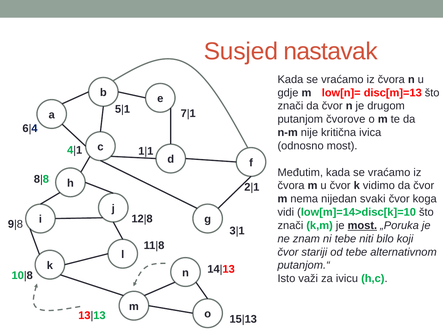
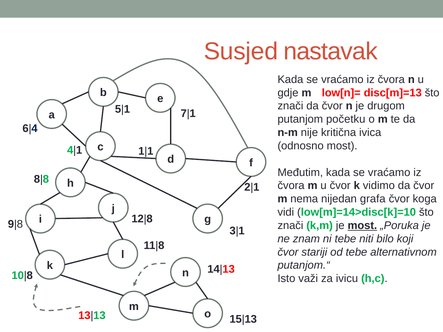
čvorove: čvorove -> početku (346, 119)
svaki: svaki -> grafa (373, 199)
